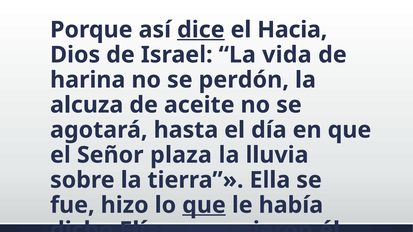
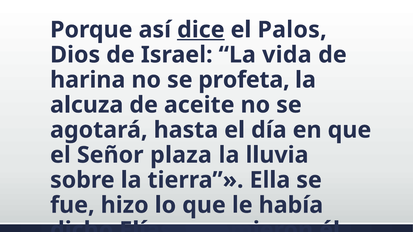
Hacia: Hacia -> Palos (292, 30)
perdón: perdón -> profeta (244, 80)
que underline: present -> none (204, 205)
